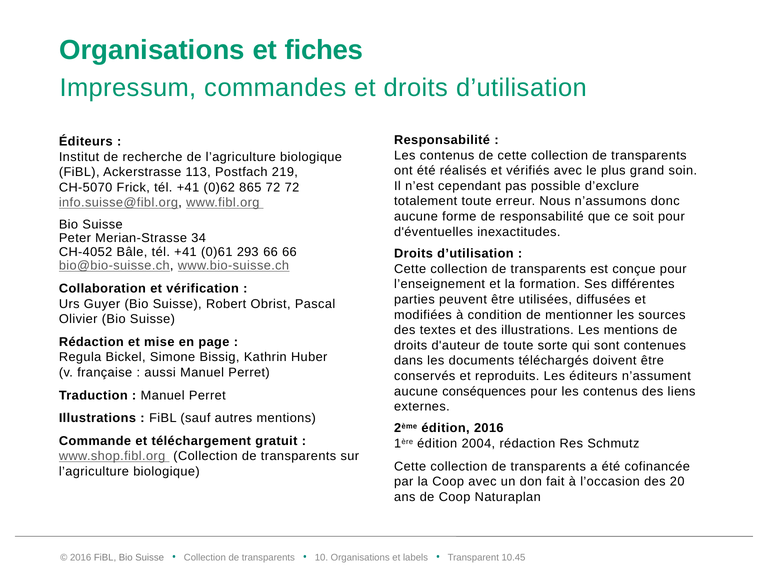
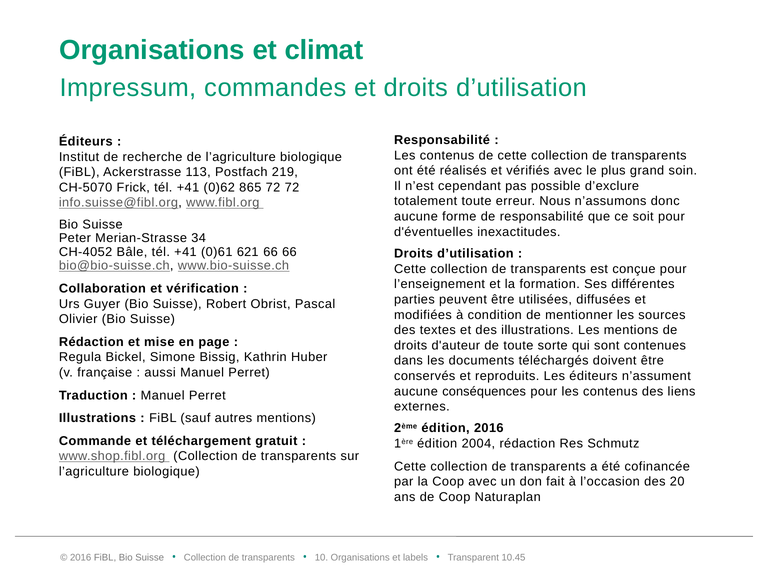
fiches: fiches -> climat (324, 50)
293: 293 -> 621 (248, 252)
